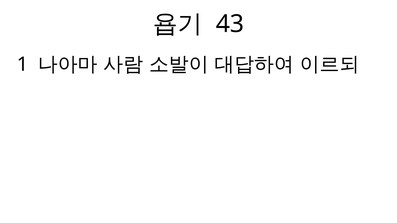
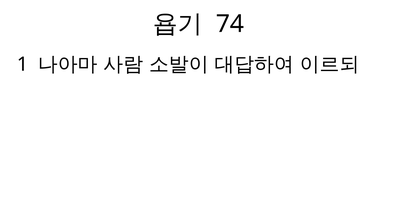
43: 43 -> 74 (230, 24)
